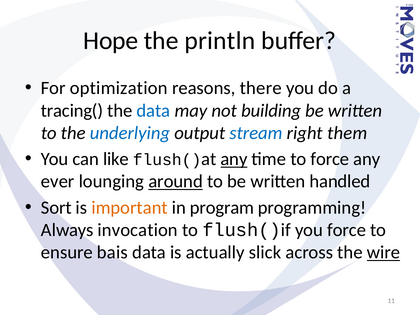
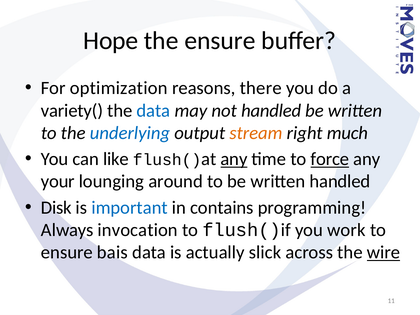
the println: println -> ensure (220, 41)
tracing(: tracing( -> variety( (72, 111)
not building: building -> handled (271, 111)
stream colour: blue -> orange (256, 133)
them: them -> much (347, 133)
force underline: none -> present (330, 159)
ever: ever -> your (58, 181)
around underline: present -> none (176, 181)
Sort: Sort -> Disk (56, 208)
important colour: orange -> blue (130, 208)
program: program -> contains (222, 208)
you force: force -> work (346, 230)
